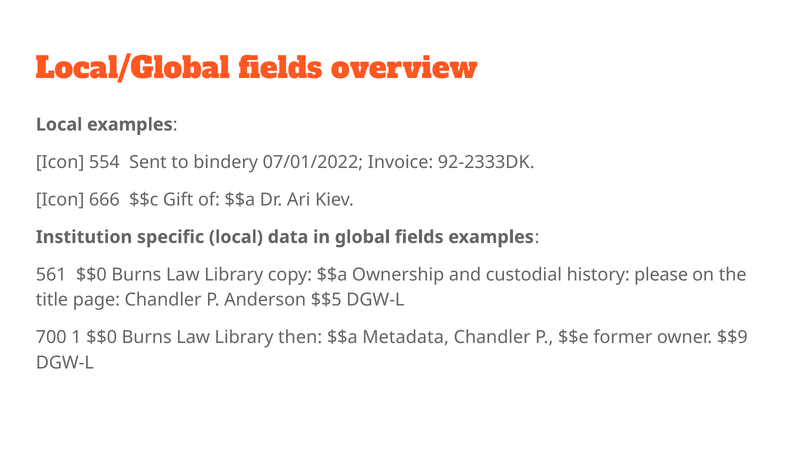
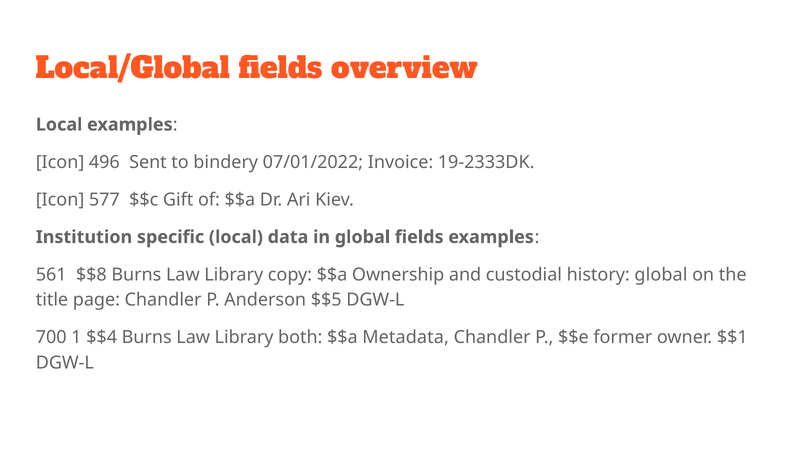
554: 554 -> 496 (104, 162)
92-2333DK: 92-2333DK -> 19-2333DK (486, 162)
666: 666 -> 577 (104, 199)
561 $$0: $$0 -> $$8 (91, 274)
history please: please -> global (661, 274)
1 $$0: $$0 -> $$4 (102, 337)
then: then -> both (300, 337)
$$9: $$9 -> $$1 (732, 337)
